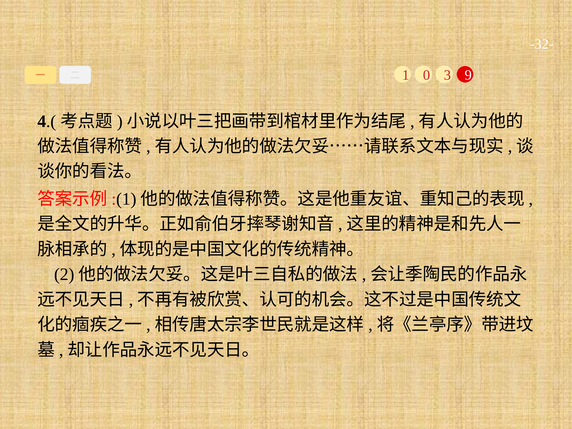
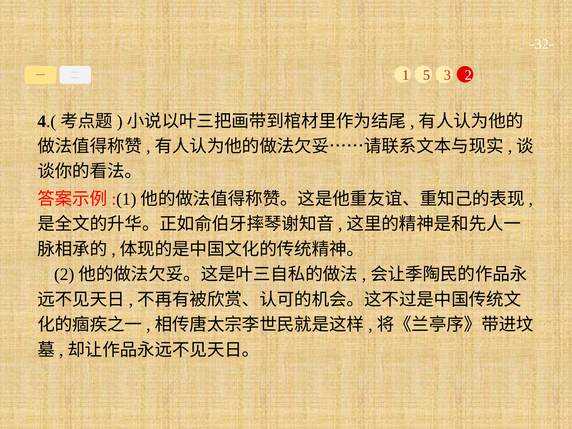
0: 0 -> 5 (427, 75)
9: 9 -> 2 (468, 75)
